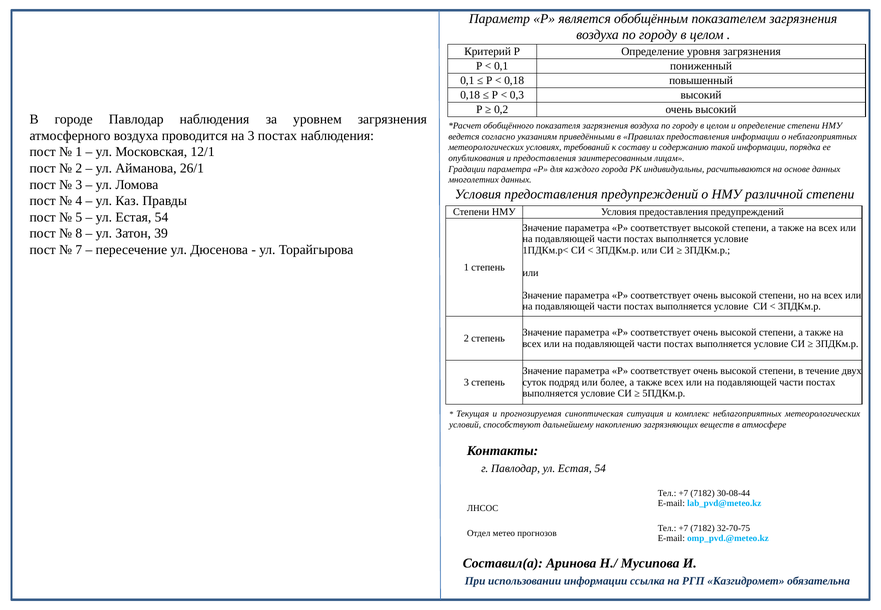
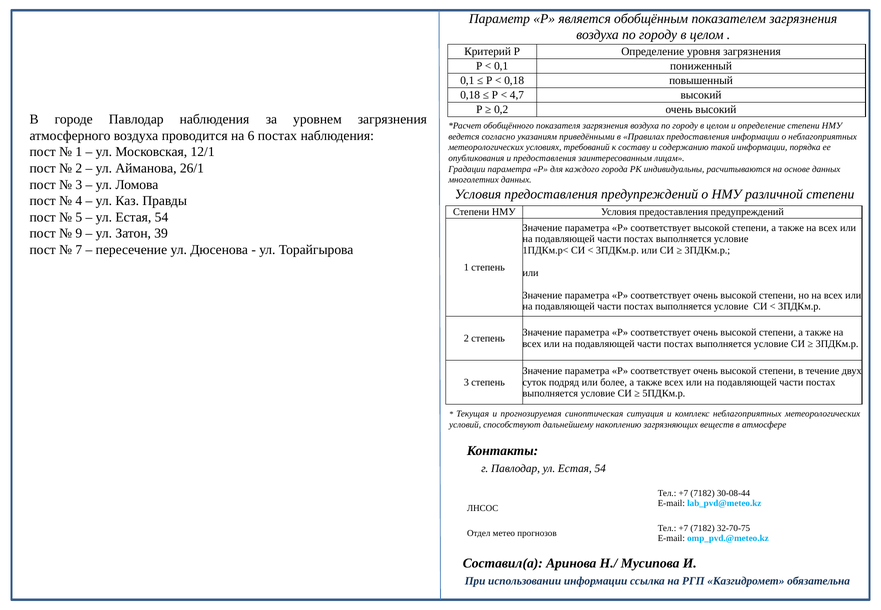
0,3: 0,3 -> 4,7 (517, 95)
на 3: 3 -> 6 (251, 136)
8: 8 -> 9 (79, 233)
